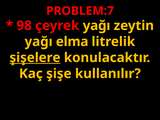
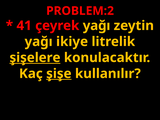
PROBLEM:7: PROBLEM:7 -> PROBLEM:2 (80, 11)
98: 98 -> 41 (24, 26)
elma: elma -> ikiye (72, 42)
şişe underline: none -> present (59, 74)
